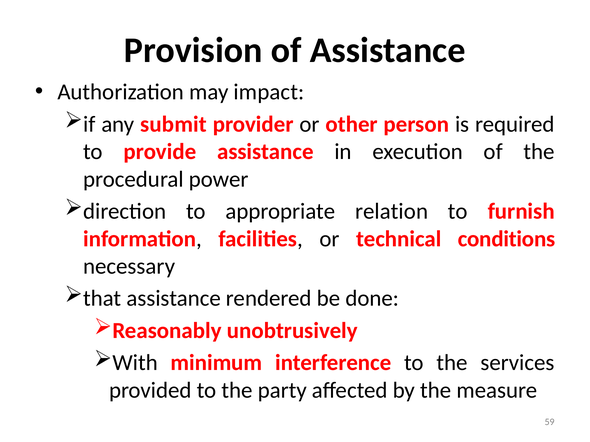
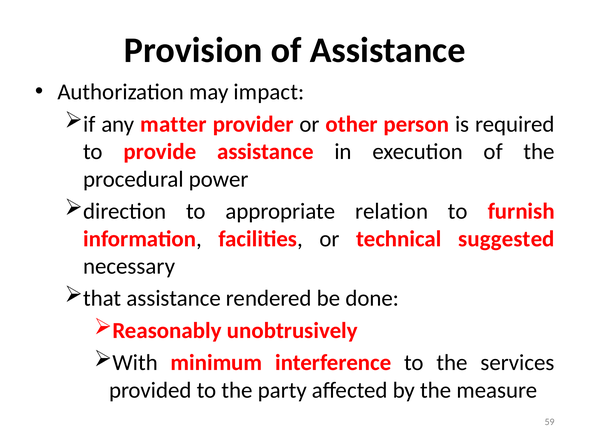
submit: submit -> matter (174, 124)
conditions: conditions -> suggested (506, 239)
